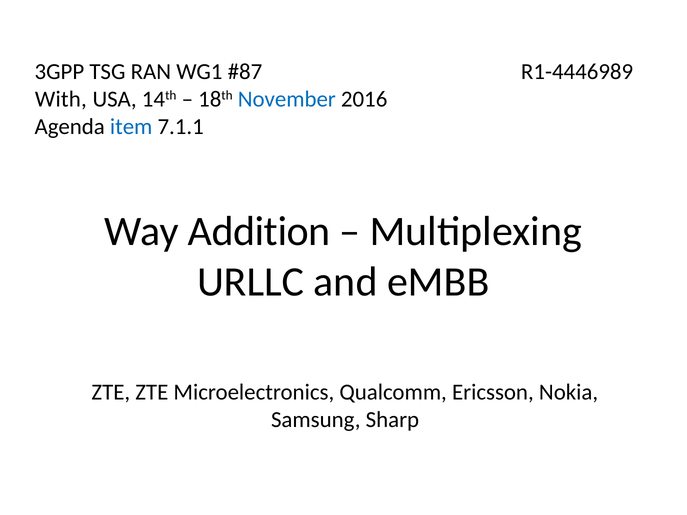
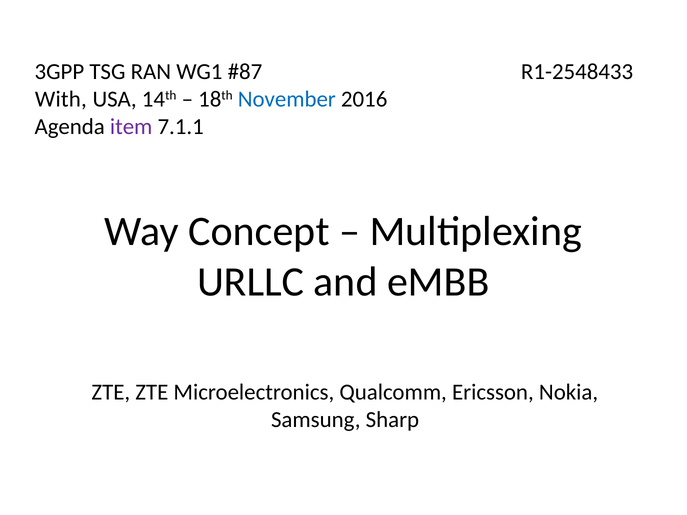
R1-4446989: R1-4446989 -> R1-2548433 (577, 72)
item colour: blue -> purple (131, 127)
Addition: Addition -> Concept (259, 232)
